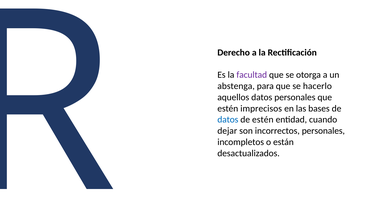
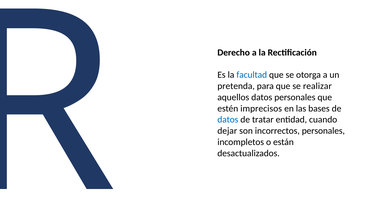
facultad colour: purple -> blue (252, 75)
abstenga: abstenga -> pretenda (236, 86)
hacerlo: hacerlo -> realizar (317, 86)
de estén: estén -> tratar (263, 120)
